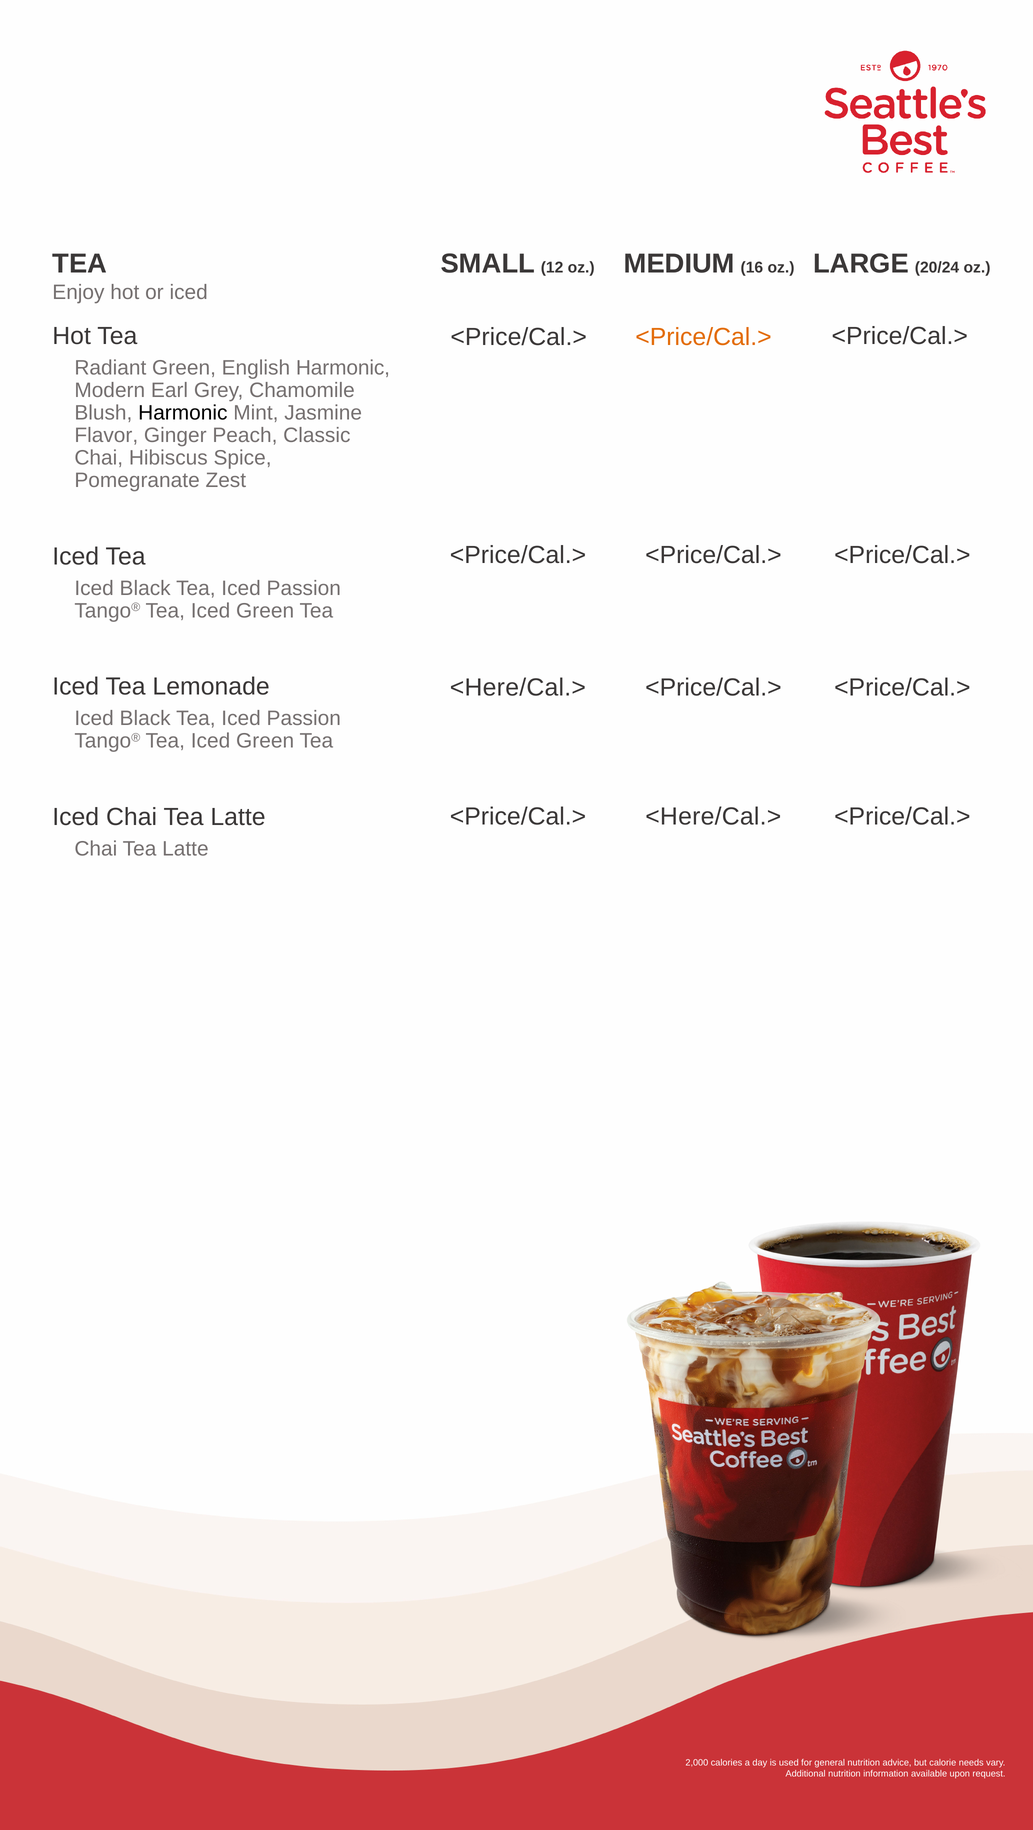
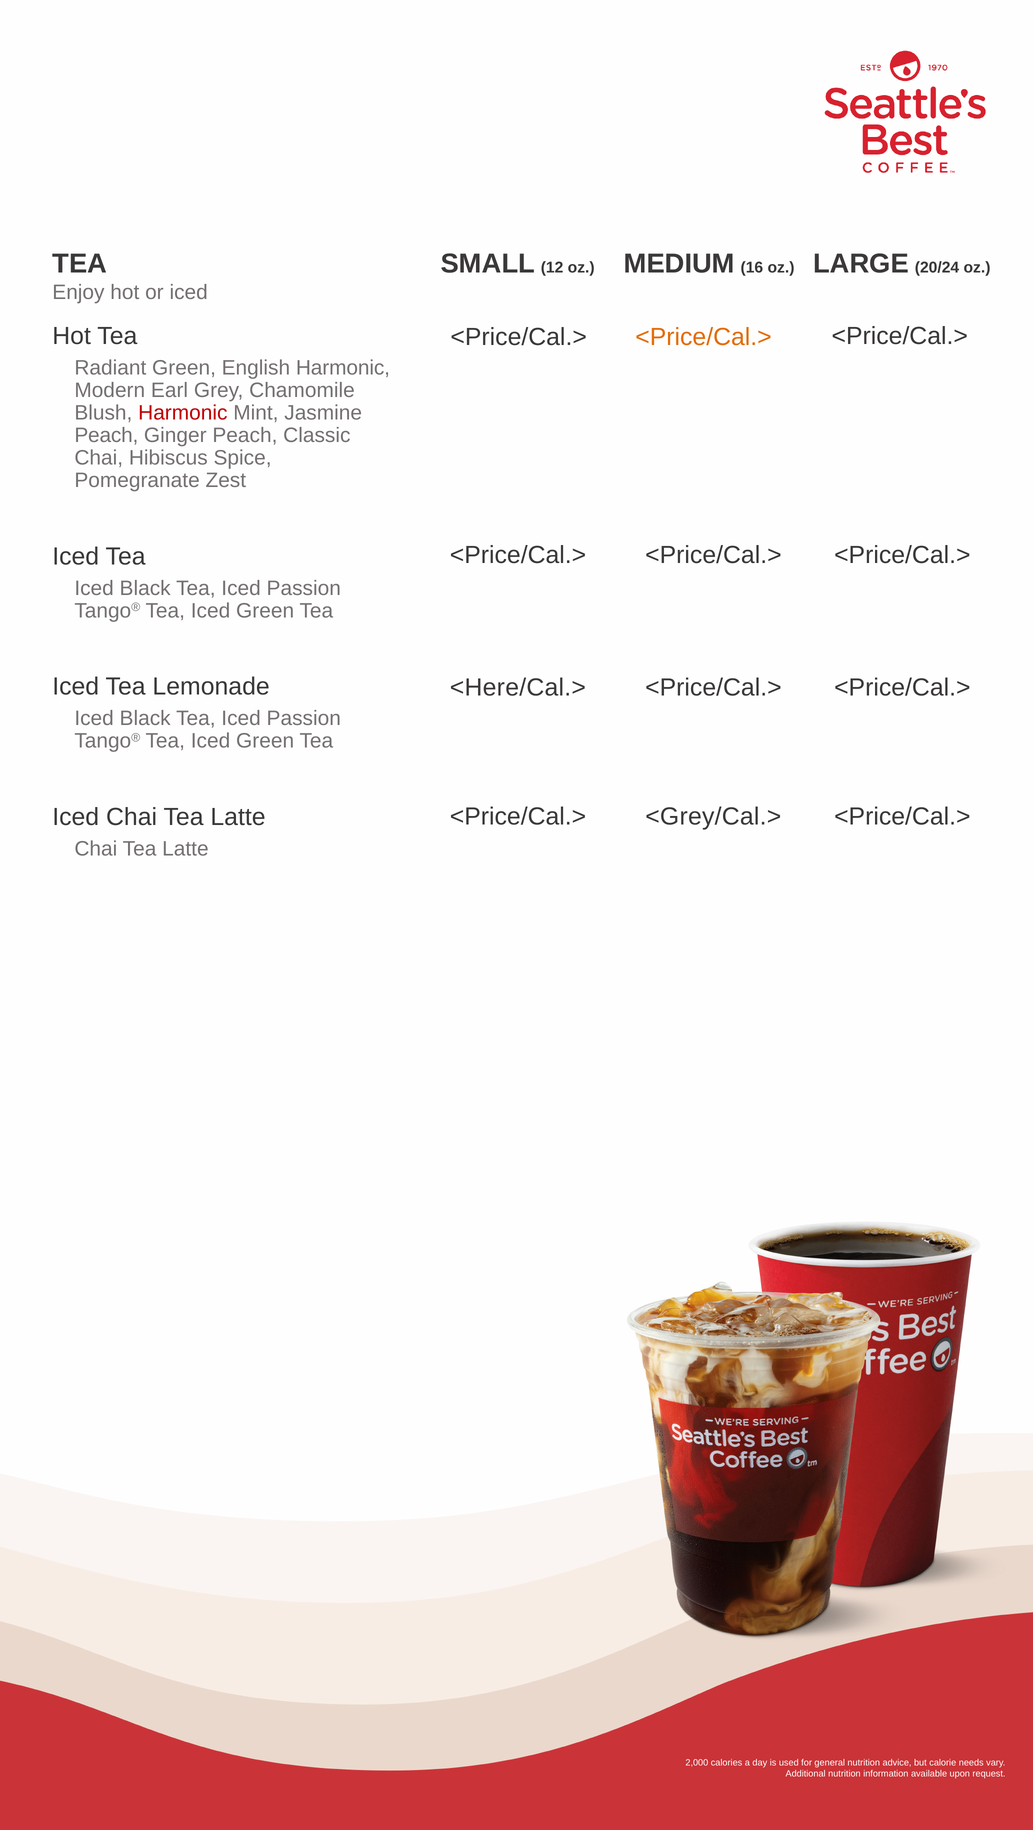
Harmonic colour: black -> red (183, 413)
Flavor: Flavor -> Peach (106, 436)
<Here/Cal.>: <Here/Cal.> -> <Grey/Cal.> (713, 817)
